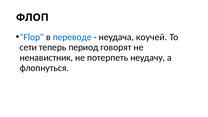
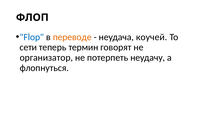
переводе colour: blue -> orange (72, 37)
период: период -> термин (83, 47)
ненавистник: ненавистник -> организатор (46, 58)
